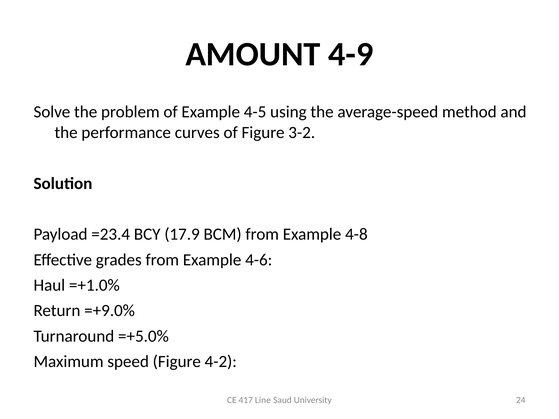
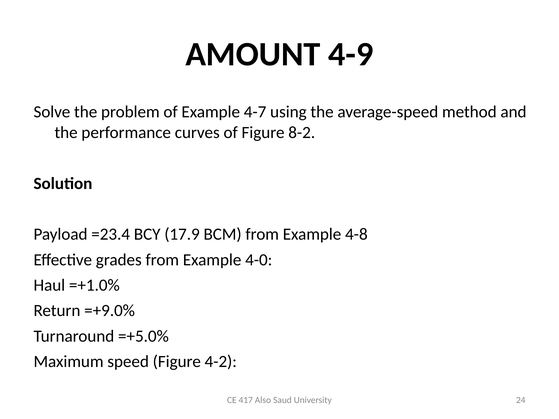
4-5: 4-5 -> 4-7 (255, 112)
3-2: 3-2 -> 8-2 (302, 133)
4-6: 4-6 -> 4-0 (259, 260)
Line: Line -> Also (263, 400)
